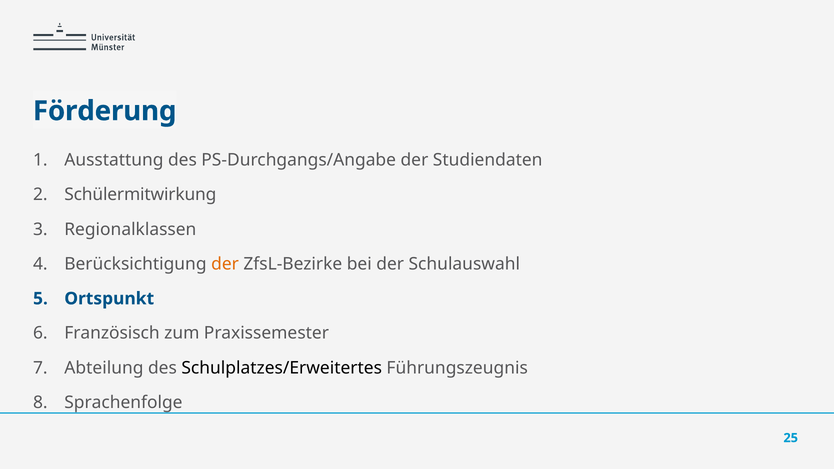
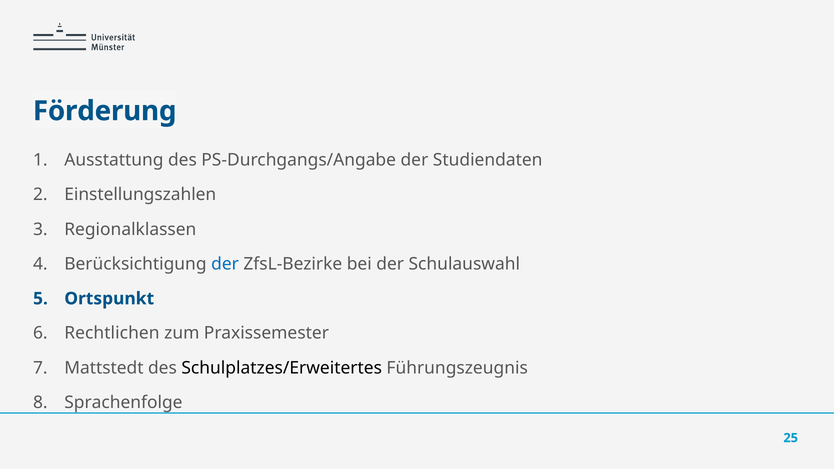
Schülermitwirkung: Schülermitwirkung -> Einstellungszahlen (140, 195)
der colour: orange -> blue (225, 264)
Französisch: Französisch -> Rechtlichen (112, 333)
Abteilung: Abteilung -> Mattstedt (104, 368)
